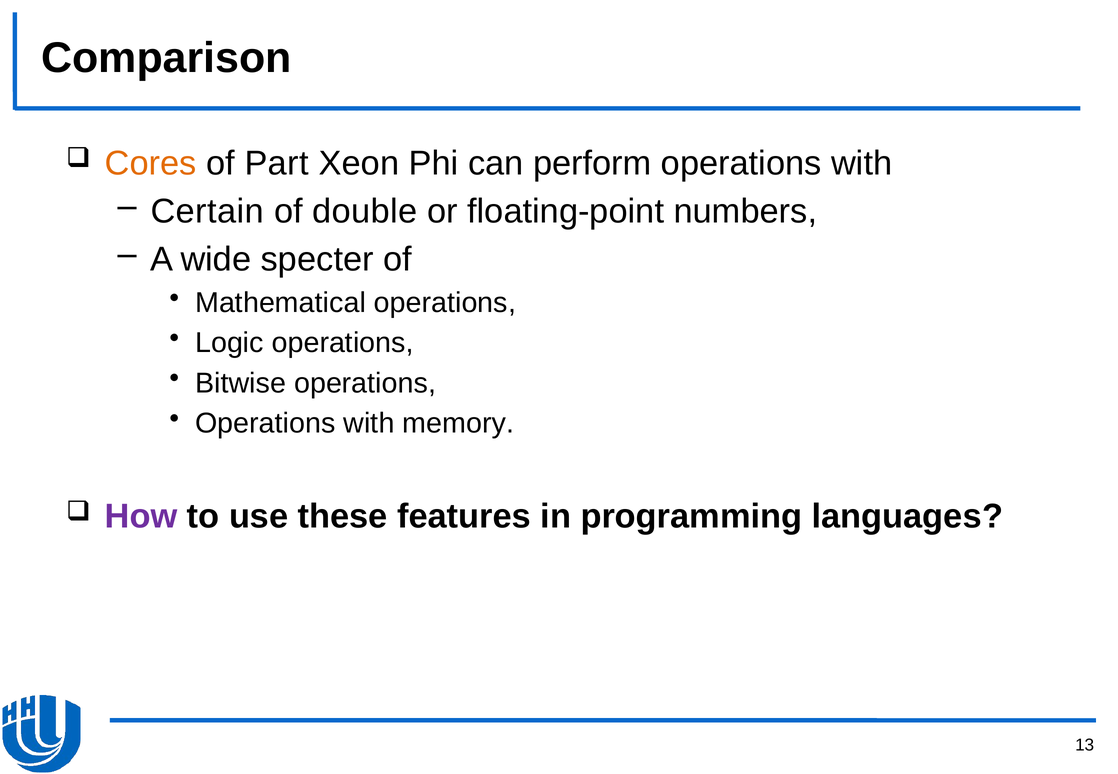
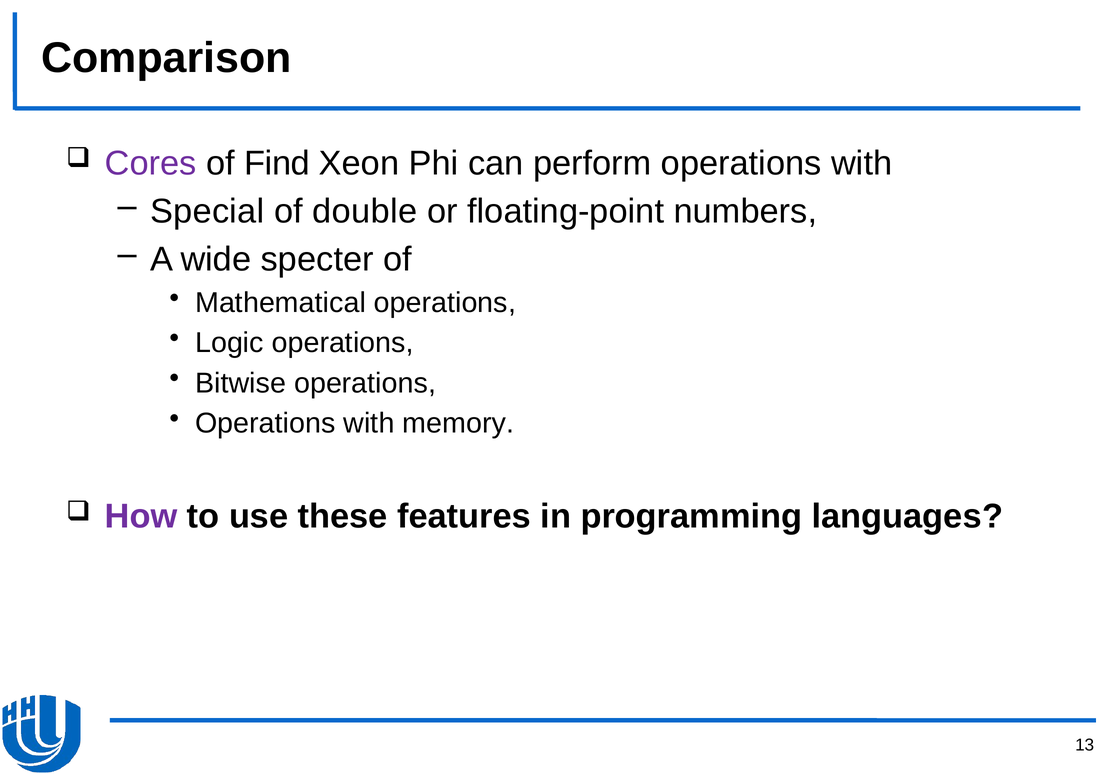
Cores colour: orange -> purple (151, 163)
Part: Part -> Find (277, 163)
Certain: Certain -> Special (207, 211)
